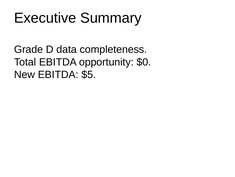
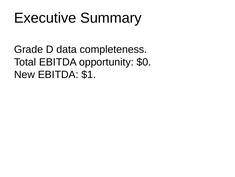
$5: $5 -> $1 (89, 74)
